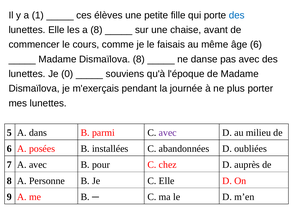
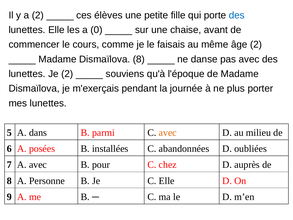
a 1: 1 -> 2 (38, 15)
a 8: 8 -> 0 (96, 30)
âge 6: 6 -> 2 (256, 44)
Je 0: 0 -> 2 (67, 74)
avec colour: purple -> orange (168, 133)
